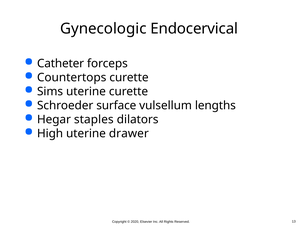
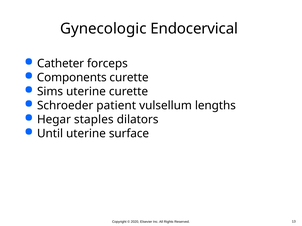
Countertops: Countertops -> Components (72, 78)
surface: surface -> patient (116, 106)
High: High -> Until (50, 134)
drawer: drawer -> surface (129, 134)
